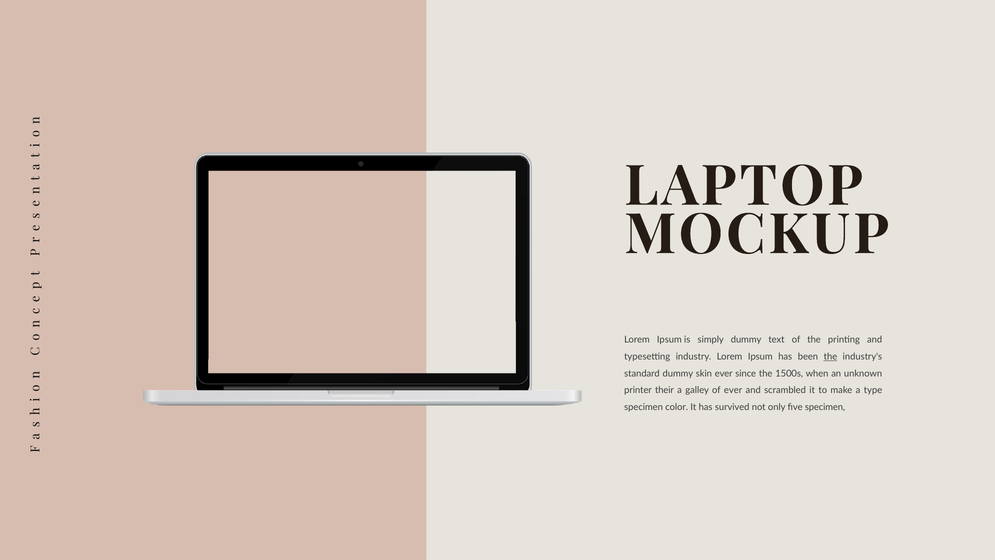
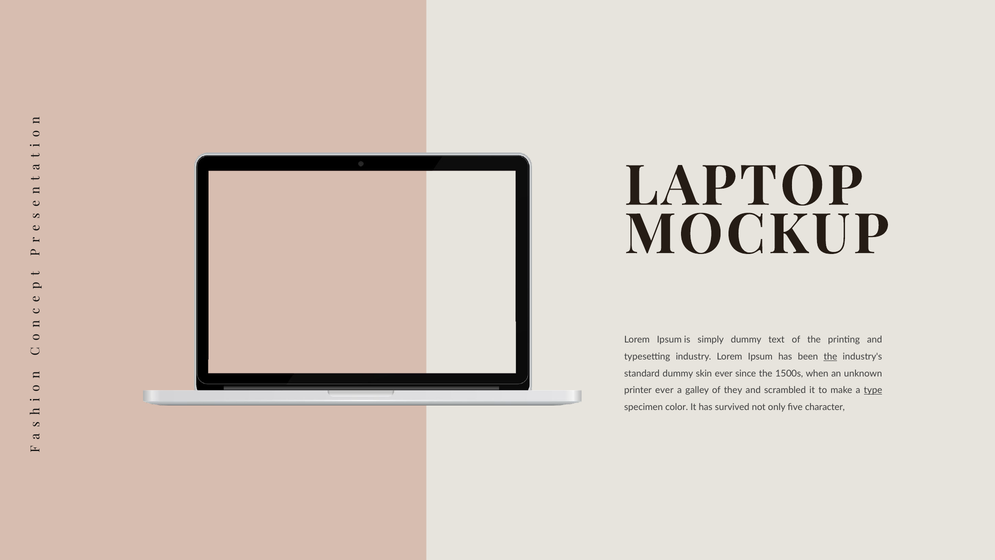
printer their: their -> ever (664, 390)
of ever: ever -> they (733, 390)
type underline: none -> present (873, 390)
five specimen: specimen -> character (825, 407)
